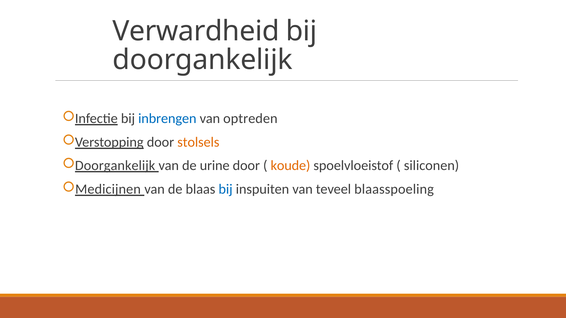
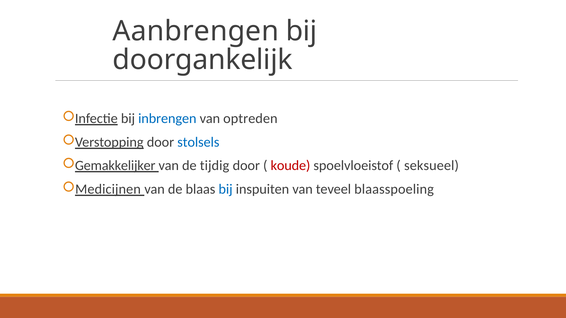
Verwardheid: Verwardheid -> Aanbrengen (196, 31)
stolsels colour: orange -> blue (198, 142)
Doorgankelijk: Doorgankelijk -> Gemakkelijker (115, 166)
urine: urine -> tijdig (215, 166)
koude colour: orange -> red (290, 166)
siliconen: siliconen -> seksueel (431, 166)
